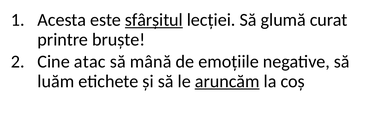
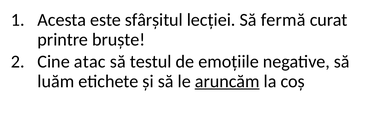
sfârșitul underline: present -> none (154, 20)
glumă: glumă -> fermă (283, 20)
mână: mână -> testul (151, 61)
